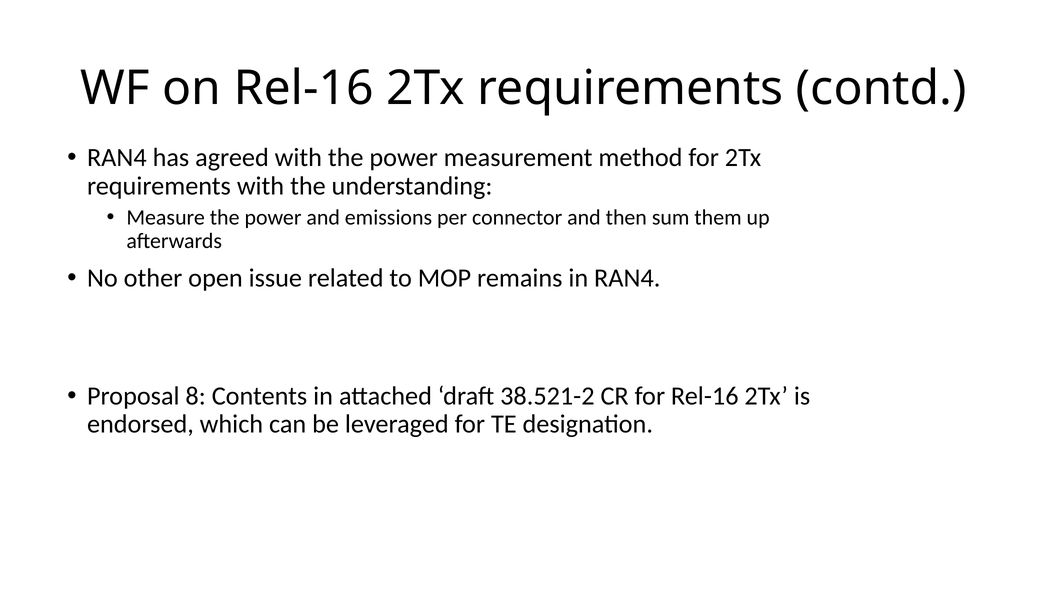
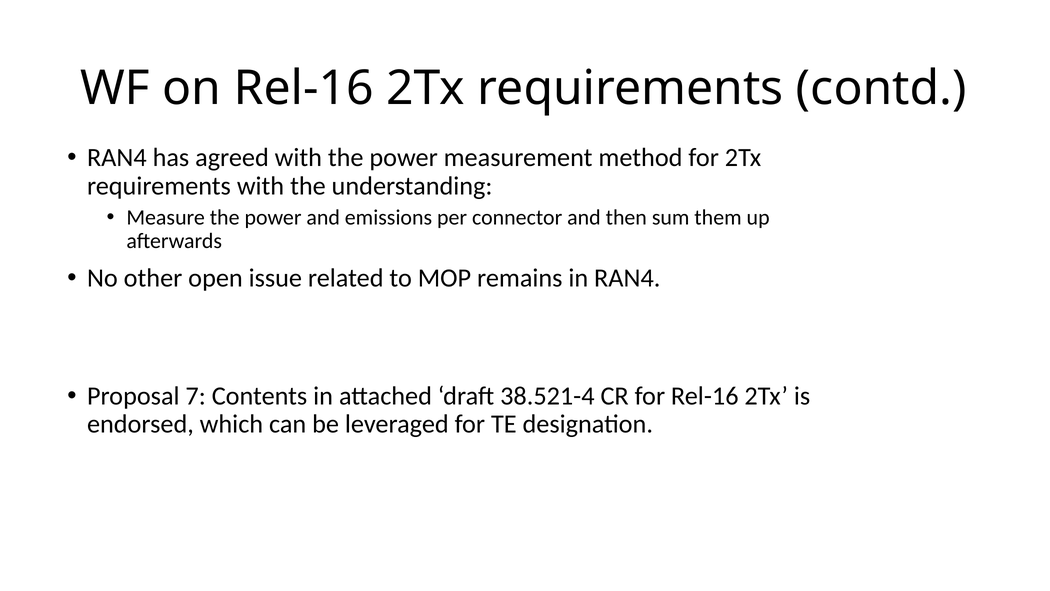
8: 8 -> 7 (196, 396)
38.521-2: 38.521-2 -> 38.521-4 (547, 396)
